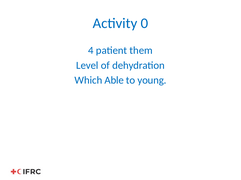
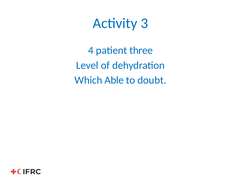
0: 0 -> 3 (144, 23)
them: them -> three (141, 51)
young: young -> doubt (152, 81)
